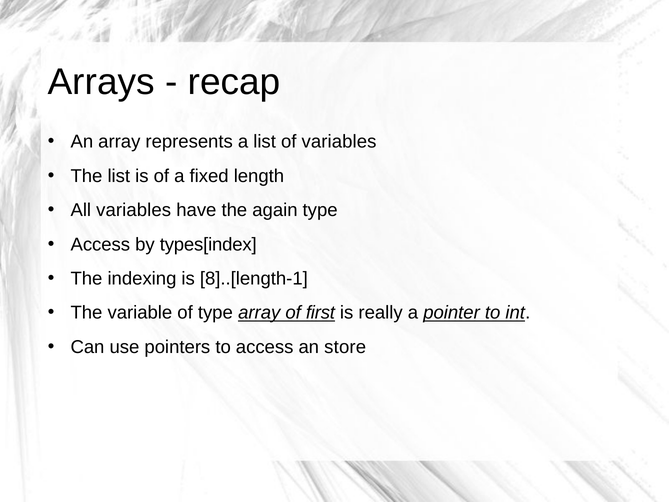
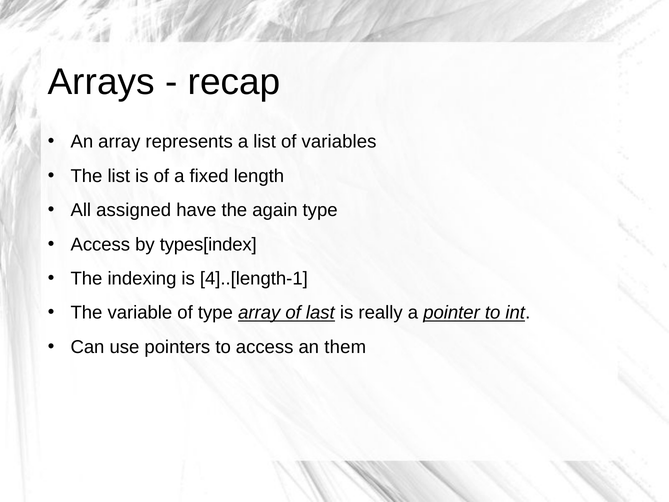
All variables: variables -> assigned (134, 210)
8]..[length-1: 8]..[length-1 -> 4]..[length-1 (254, 278)
first: first -> last (320, 313)
store: store -> them (345, 347)
